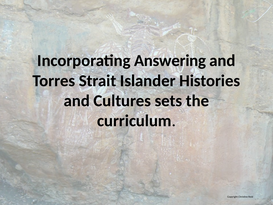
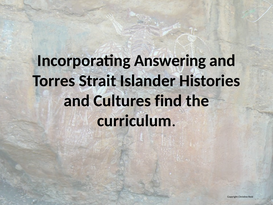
sets: sets -> find (168, 101)
